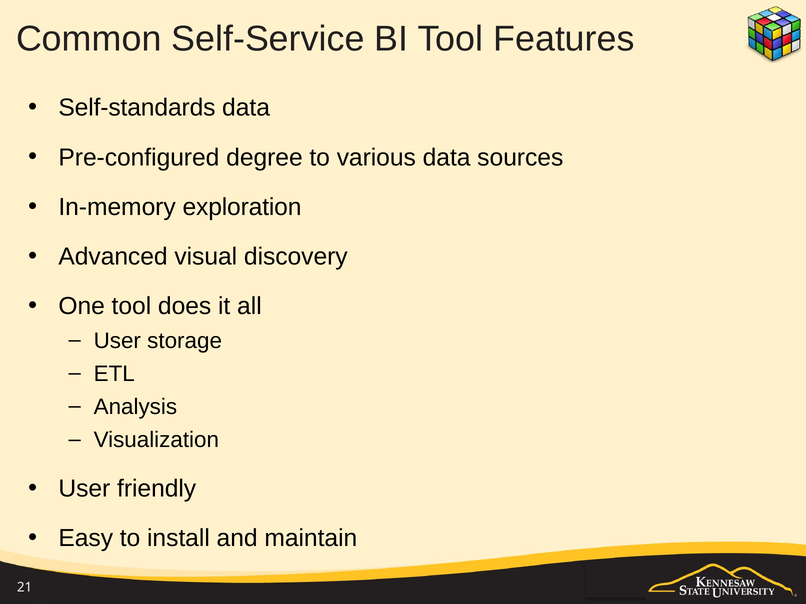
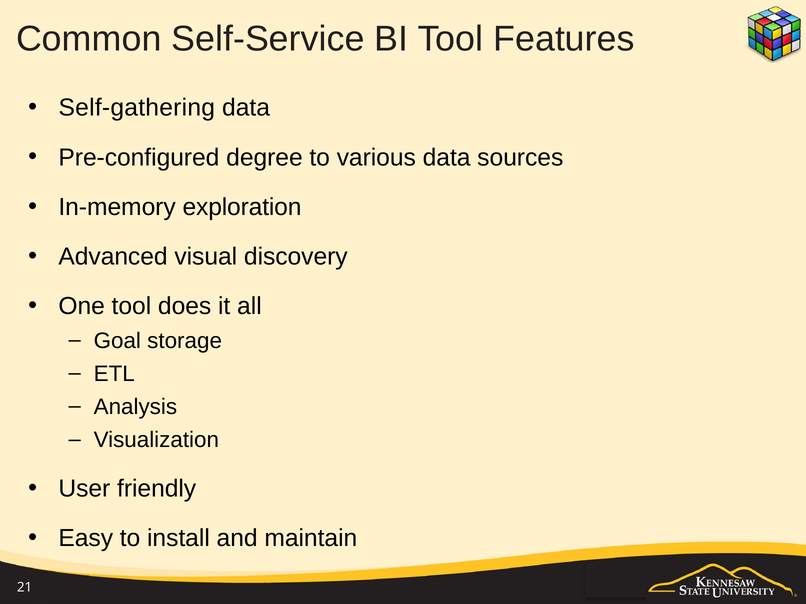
Self-standards: Self-standards -> Self-gathering (137, 108)
User: User -> Goal (117, 341)
